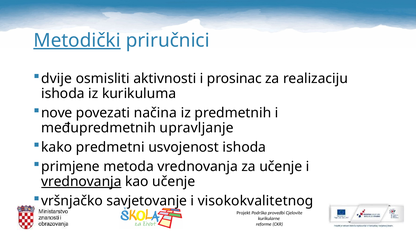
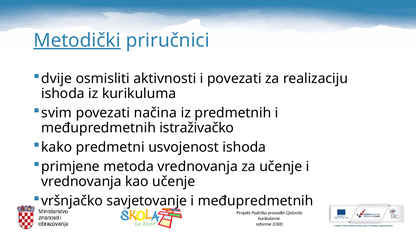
i prosinac: prosinac -> povezati (234, 79)
nove: nove -> svim (57, 113)
upravljanje: upravljanje -> istraživačko (197, 128)
vrednovanja underline: present -> none (81, 182)
visokokvalitetnog: visokokvalitetnog -> međupredmetnih (256, 201)
